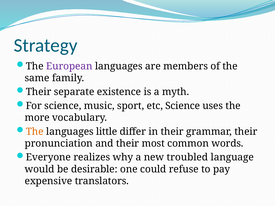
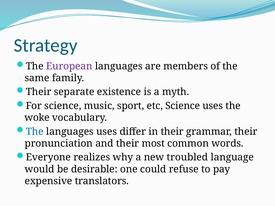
more: more -> woke (37, 118)
The colour: orange -> blue (35, 132)
languages little: little -> uses (107, 132)
